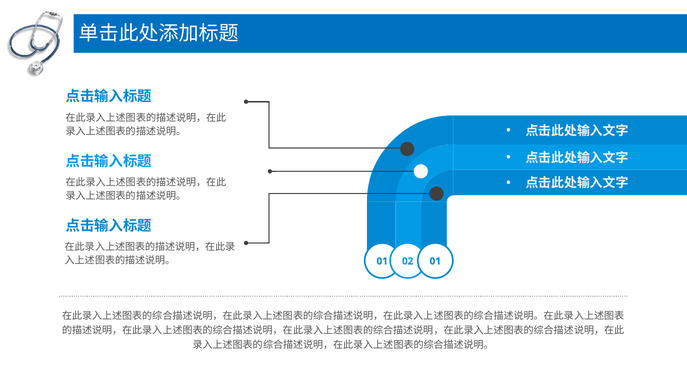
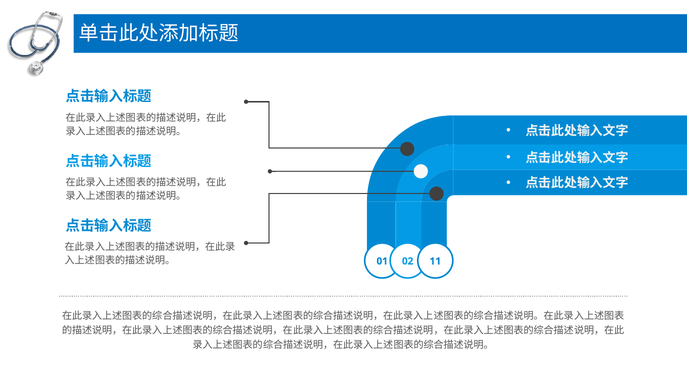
02 01: 01 -> 11 (435, 261)
